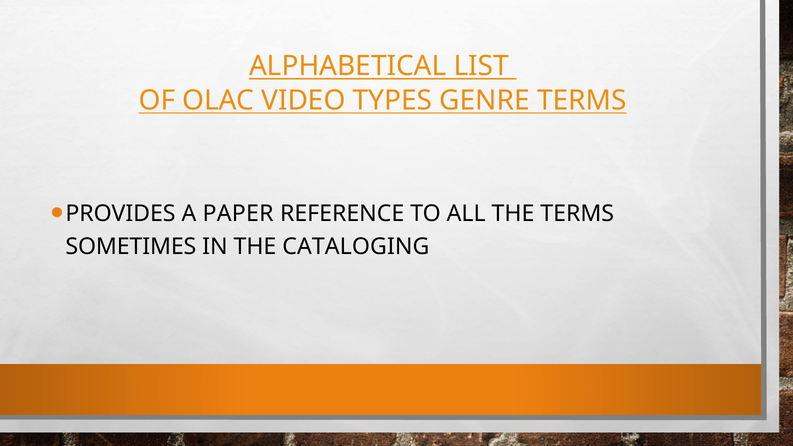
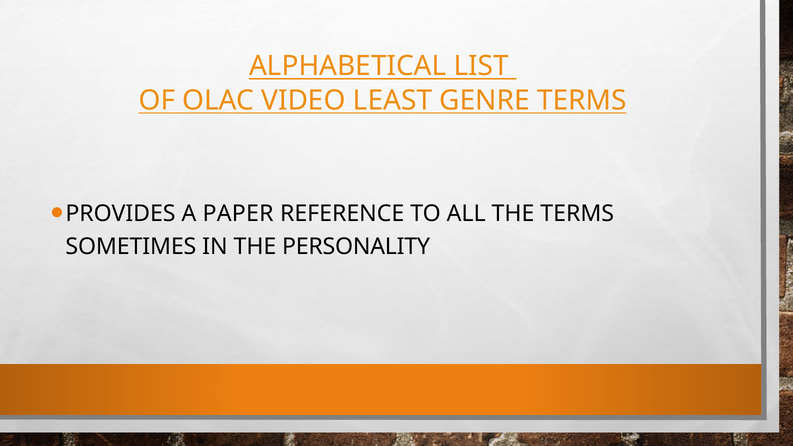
TYPES: TYPES -> LEAST (392, 100)
CATALOGING: CATALOGING -> PERSONALITY (356, 247)
